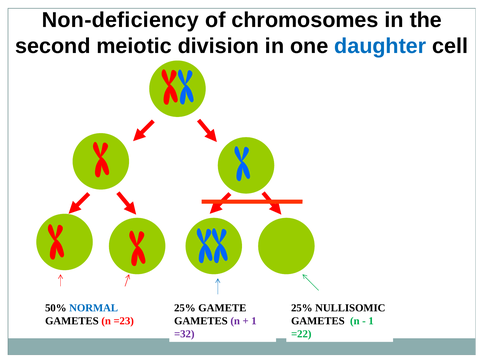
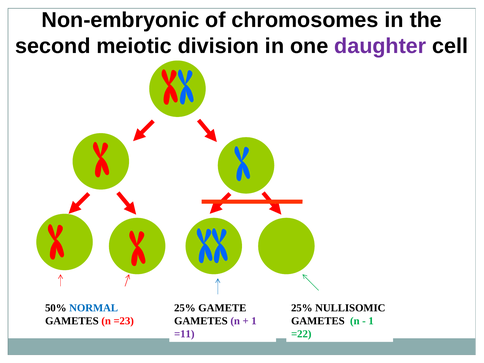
Non-deficiency: Non-deficiency -> Non-embryonic (120, 20)
daughter colour: blue -> purple (380, 46)
=32: =32 -> =11 (184, 334)
